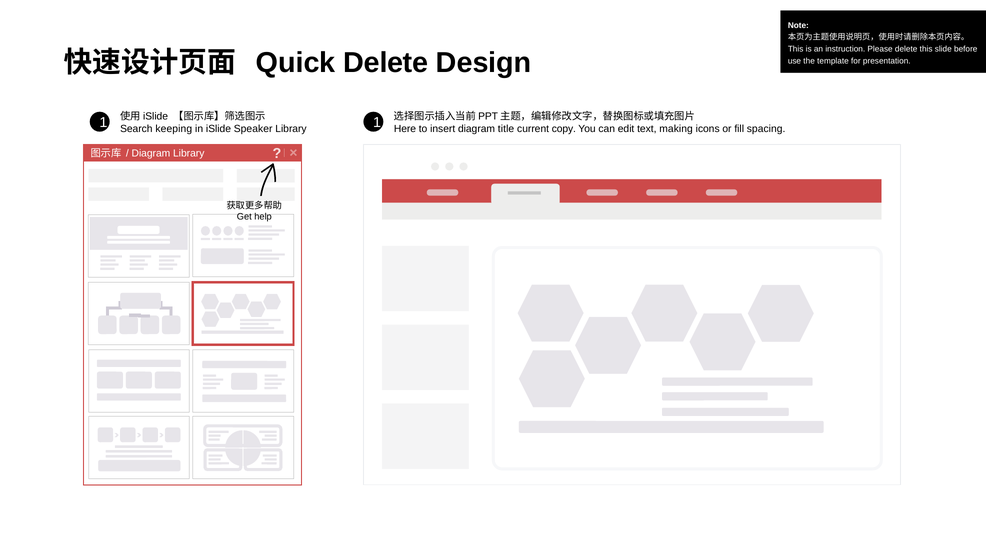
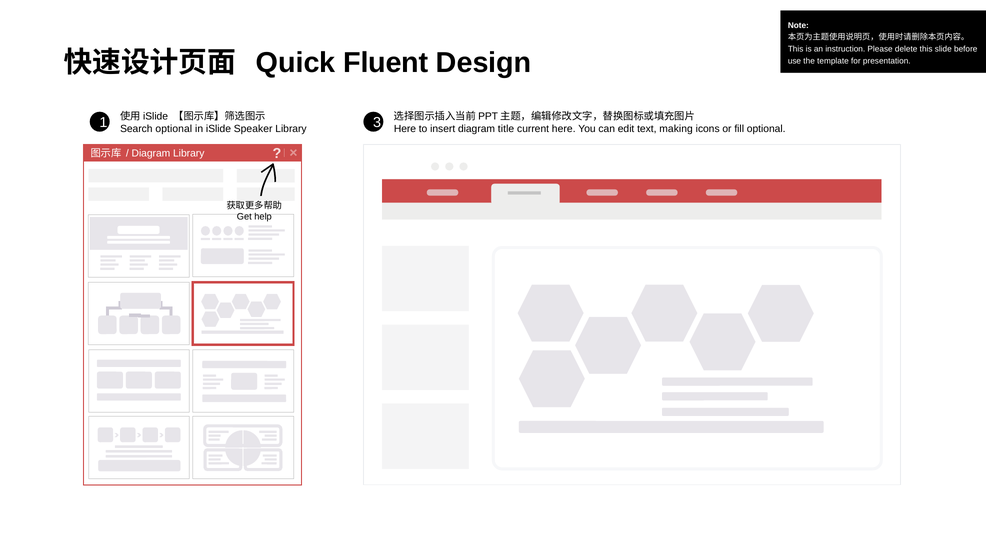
Quick Delete: Delete -> Fluent (386, 63)
1 1: 1 -> 3 (377, 123)
Search keeping: keeping -> optional (174, 129)
current copy: copy -> here (564, 129)
fill spacing: spacing -> optional (766, 129)
